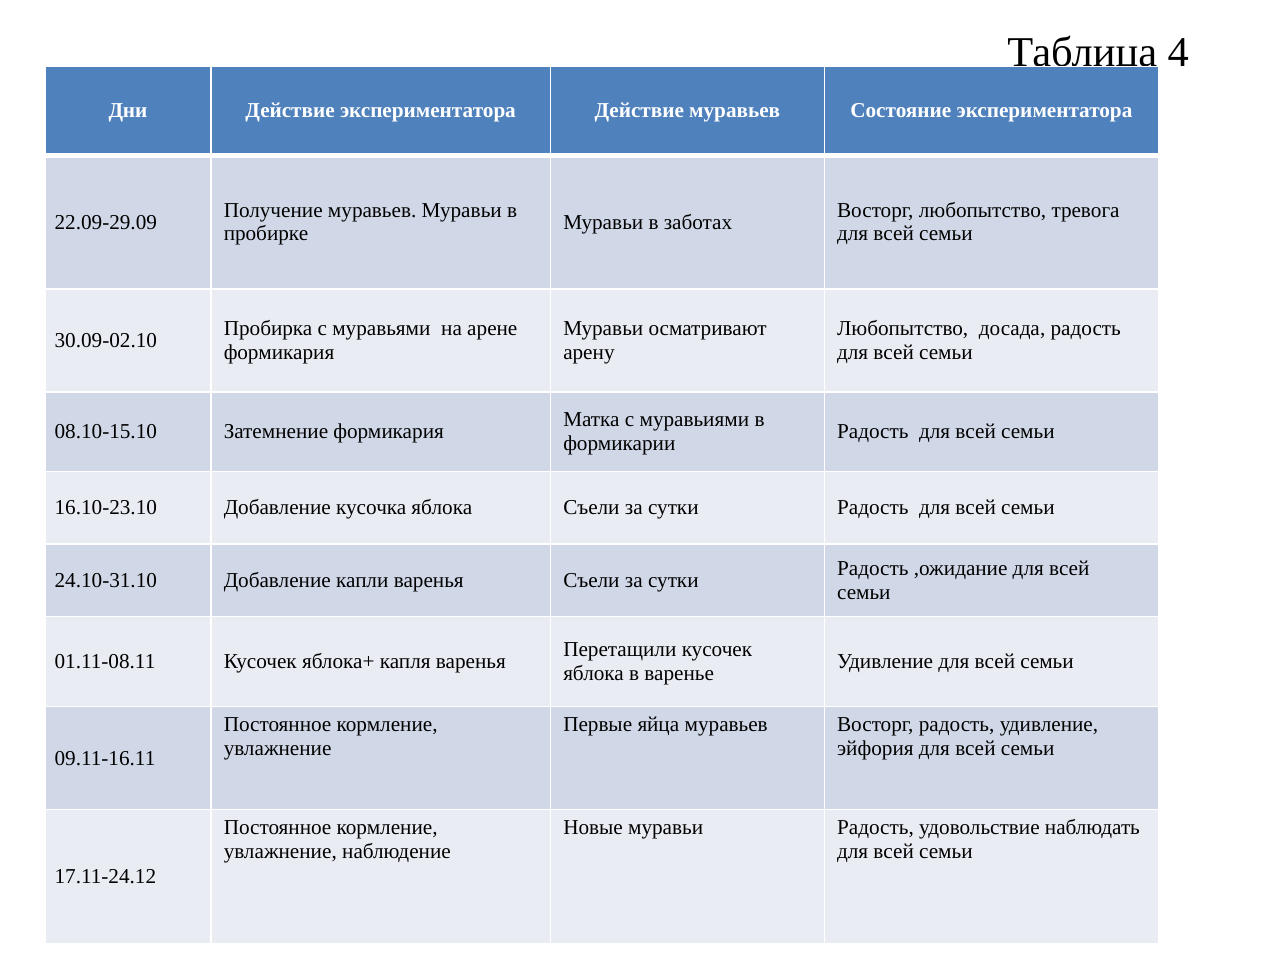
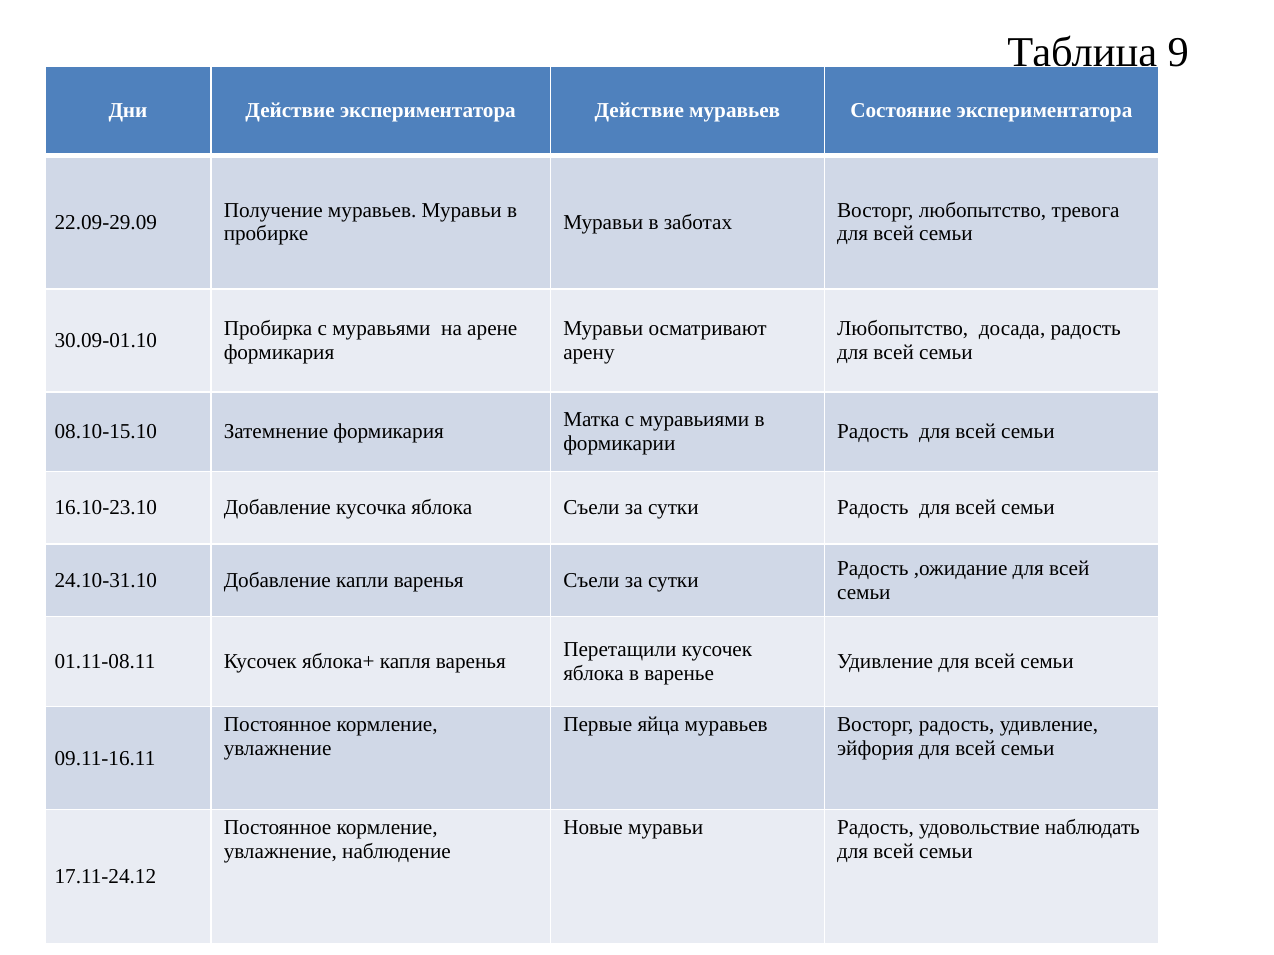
4: 4 -> 9 (1178, 52)
30.09-02.10: 30.09-02.10 -> 30.09-01.10 (106, 341)
